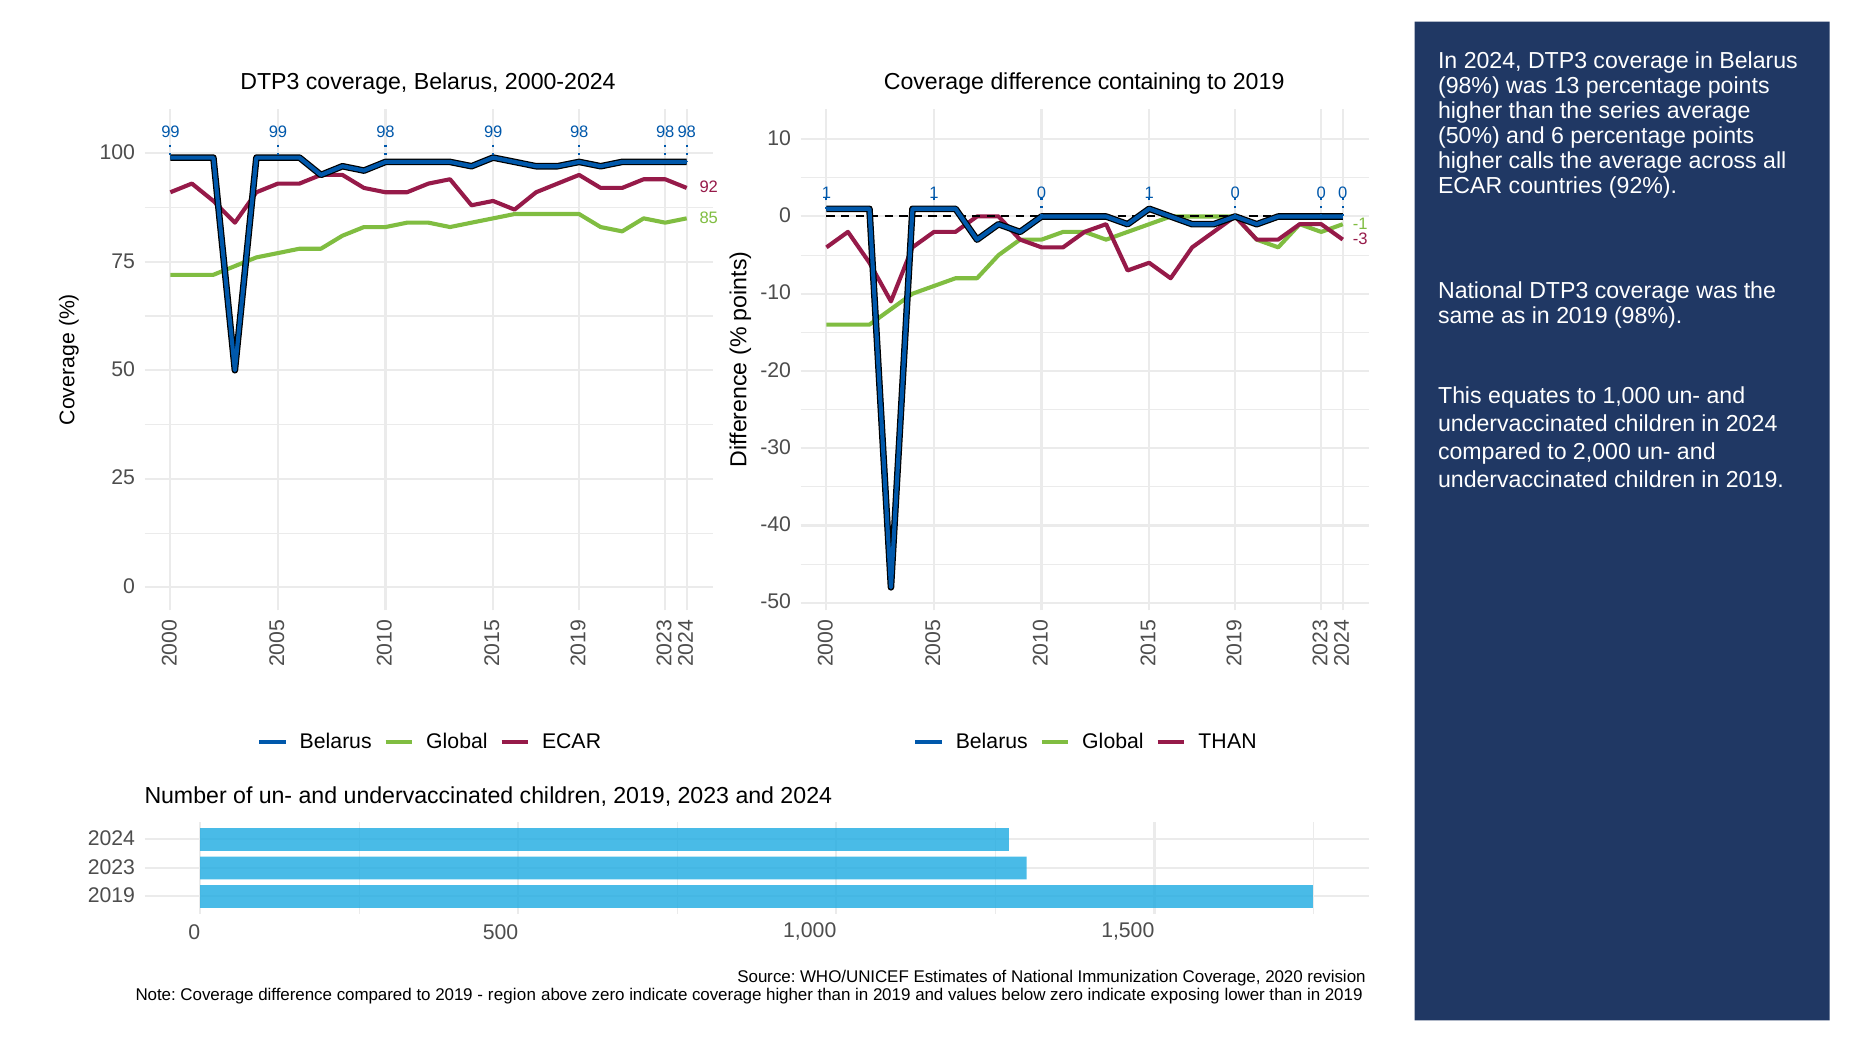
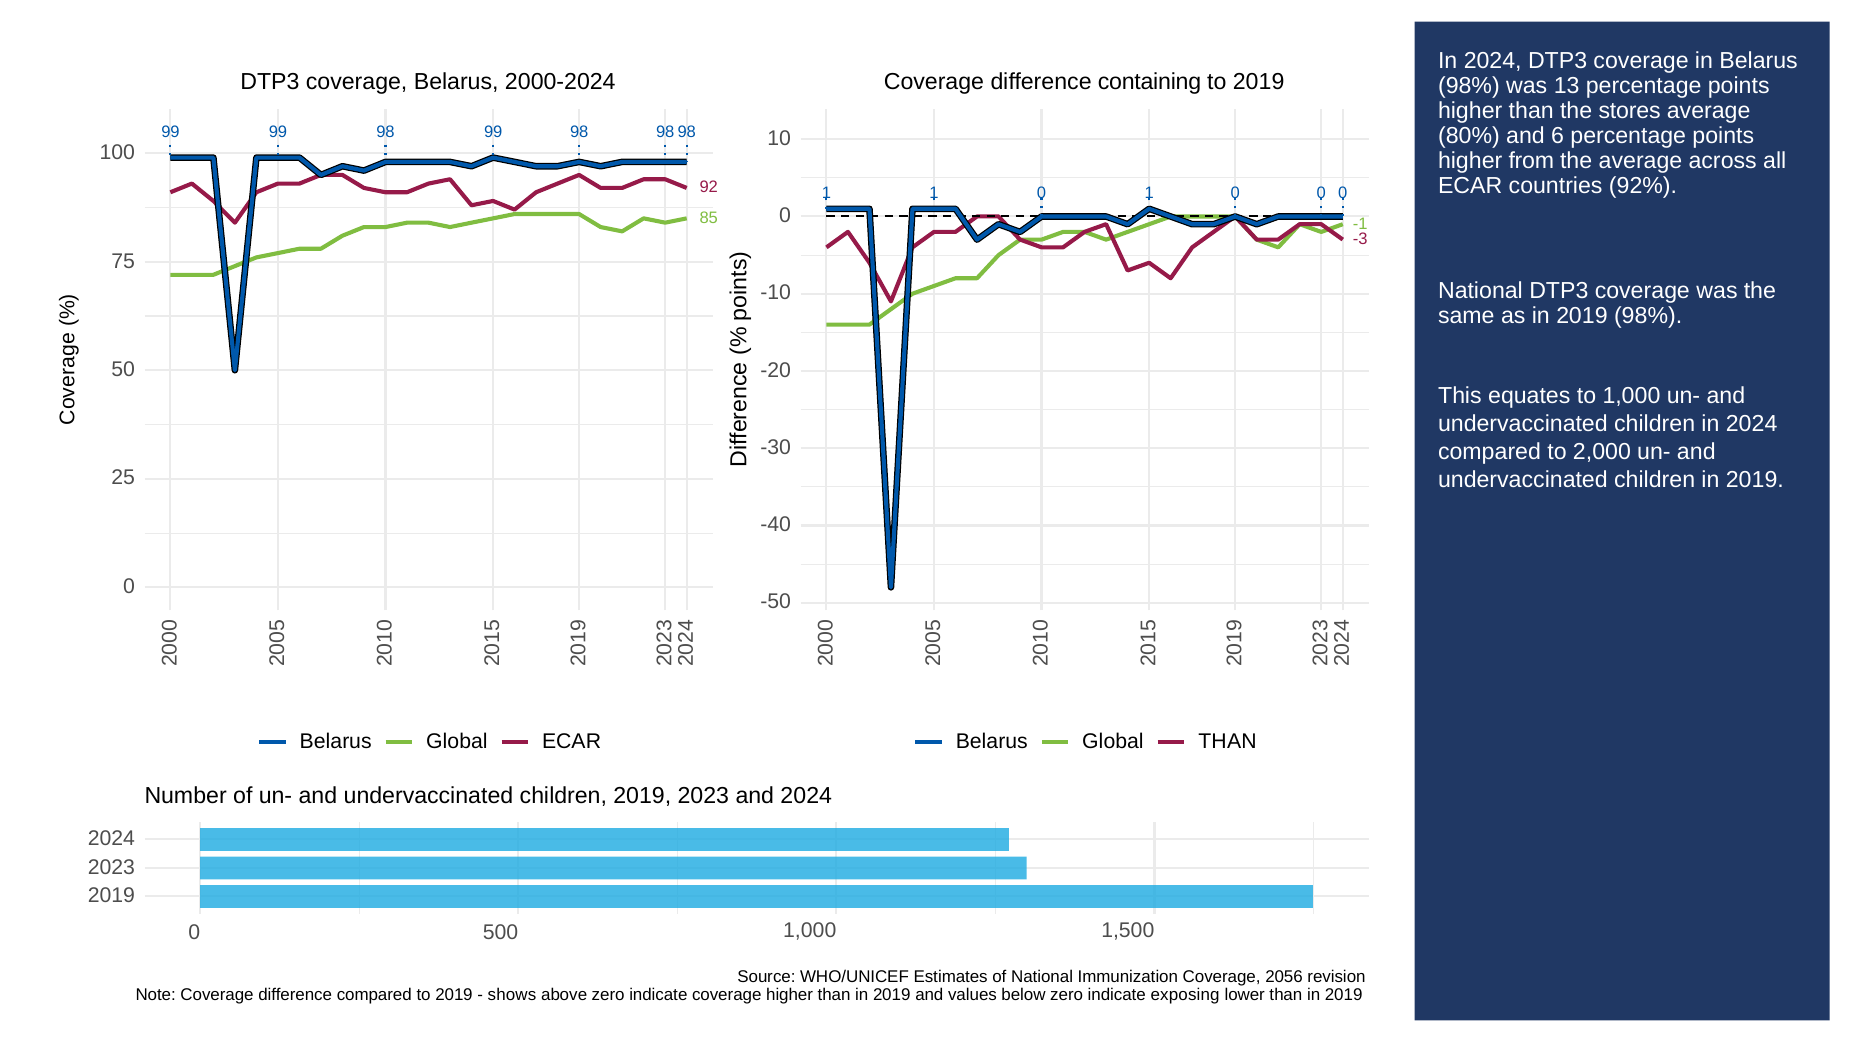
series: series -> stores (1630, 111)
50%: 50% -> 80% (1469, 136)
calls: calls -> from (1531, 161)
2020: 2020 -> 2056 (1284, 977)
region: region -> shows (512, 995)
